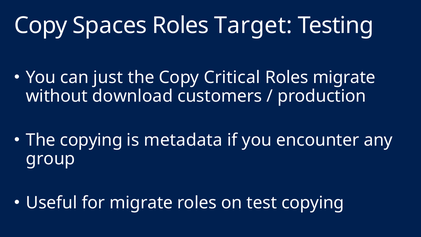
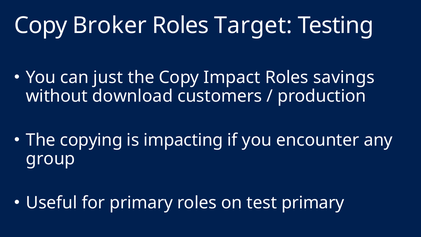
Spaces: Spaces -> Broker (110, 26)
Critical: Critical -> Impact (232, 77)
Roles migrate: migrate -> savings (344, 77)
metadata: metadata -> impacting (183, 140)
for migrate: migrate -> primary (141, 203)
test copying: copying -> primary (313, 203)
